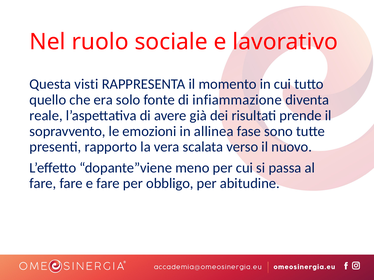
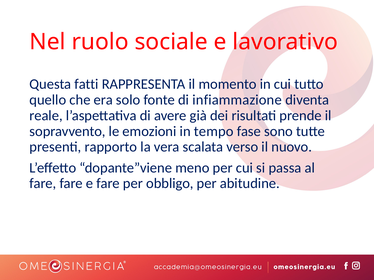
visti: visti -> fatti (87, 84)
allinea: allinea -> tempo (214, 131)
